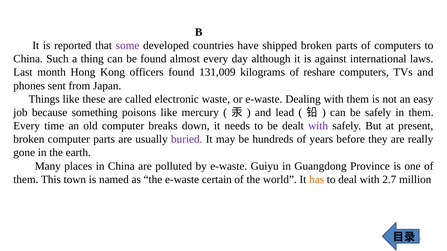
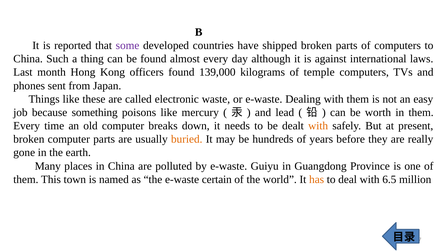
131,009: 131,009 -> 139,000 (217, 72)
reshare: reshare -> temple (319, 72)
be safely: safely -> worth (378, 113)
with colour: purple -> orange (318, 126)
buried colour: purple -> orange (187, 139)
2.7: 2.7 -> 6.5 (389, 180)
